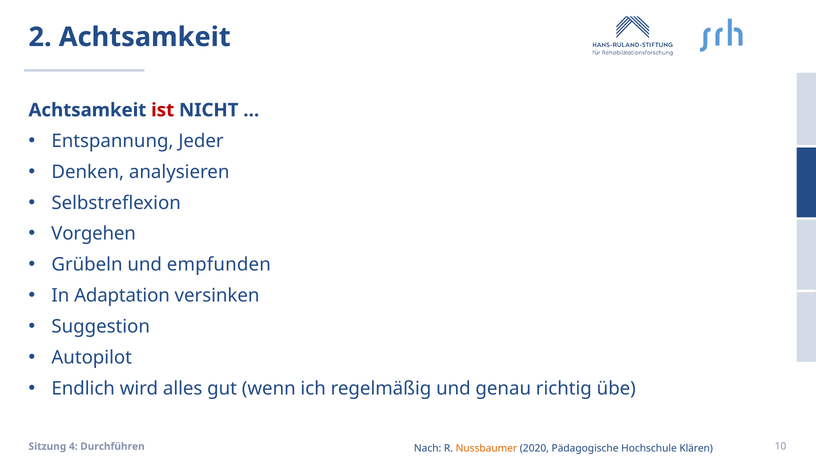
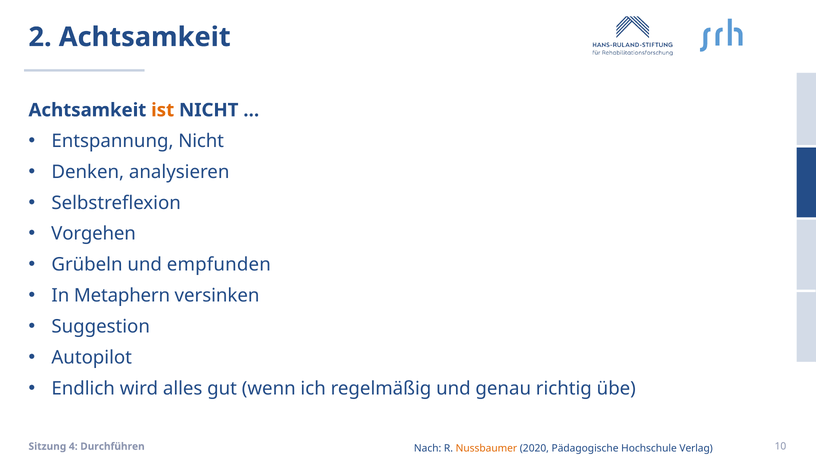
ist colour: red -> orange (163, 110)
Entspannung Jeder: Jeder -> Nicht (201, 141)
Adaptation: Adaptation -> Metaphern (122, 296)
Klären: Klären -> Verlag (696, 448)
